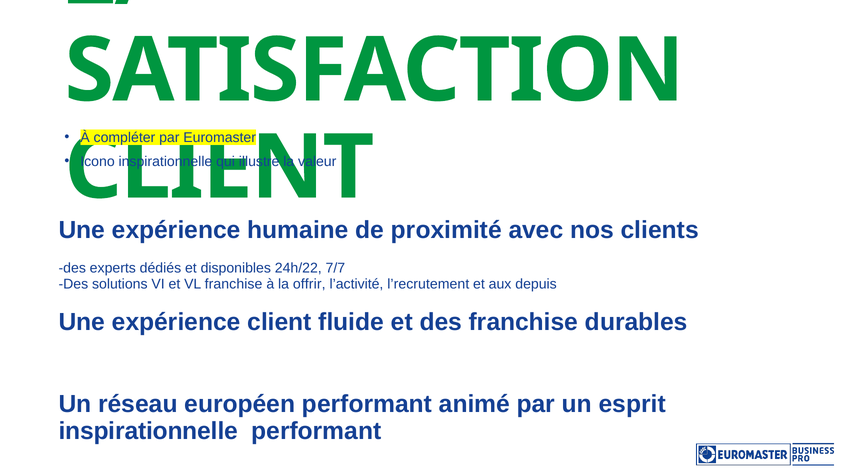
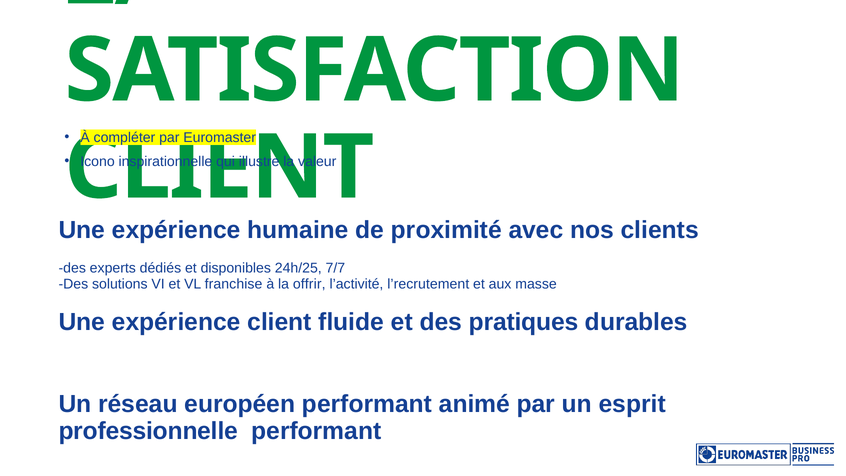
24h/22: 24h/22 -> 24h/25 (298, 268)
depuis: depuis -> masse (536, 284)
des franchise: franchise -> pratiques (524, 322)
inspirationnelle: inspirationnelle -> professionnelle (148, 431)
